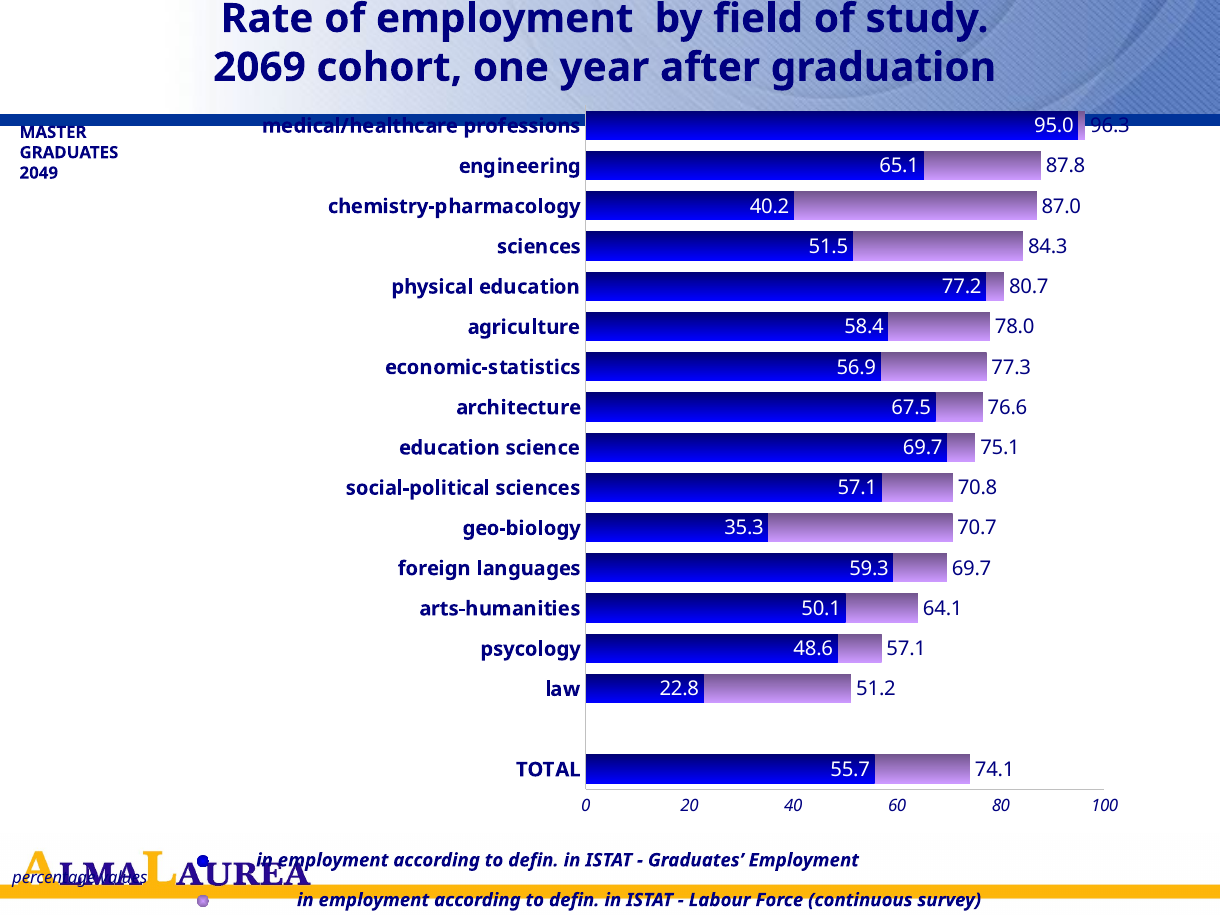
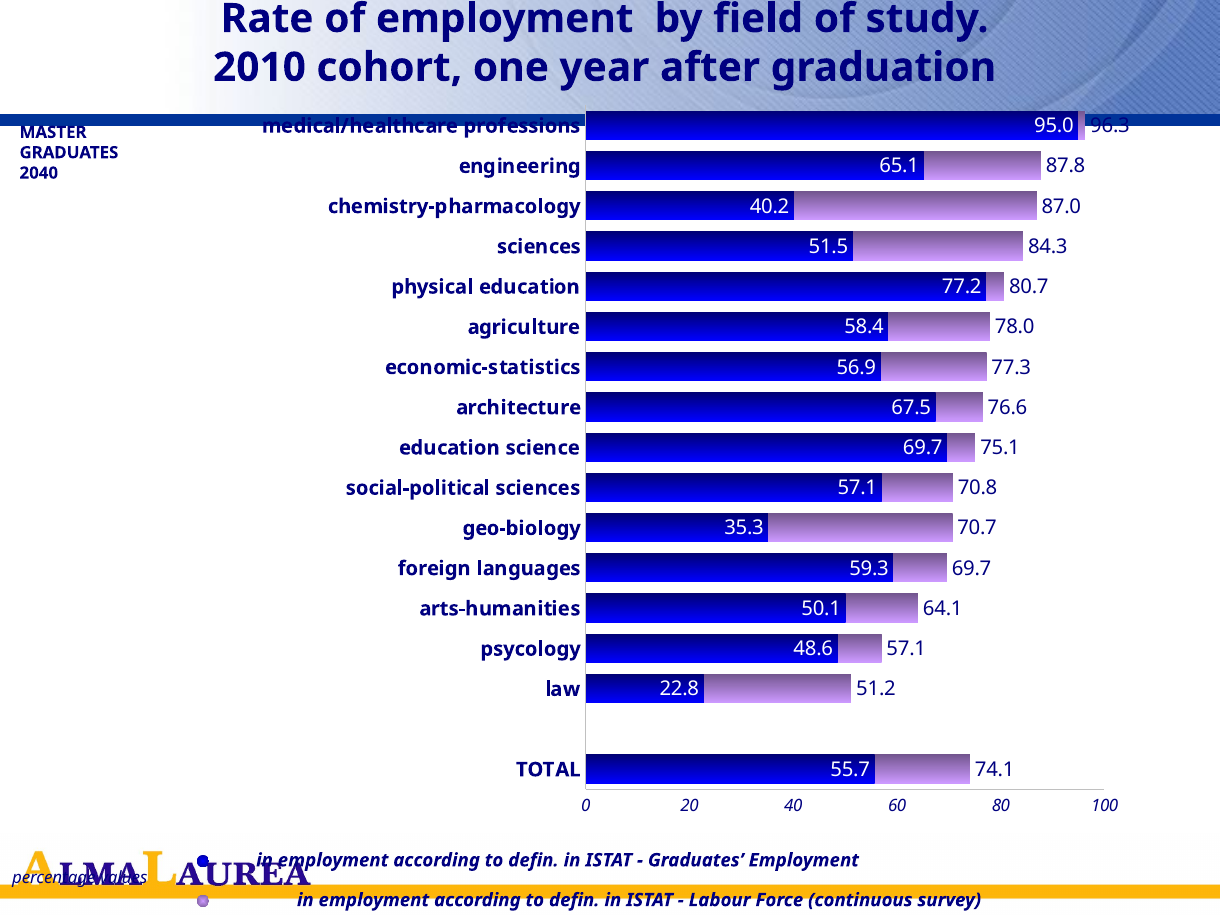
2069: 2069 -> 2010 (259, 67)
2049: 2049 -> 2040 (39, 173)
